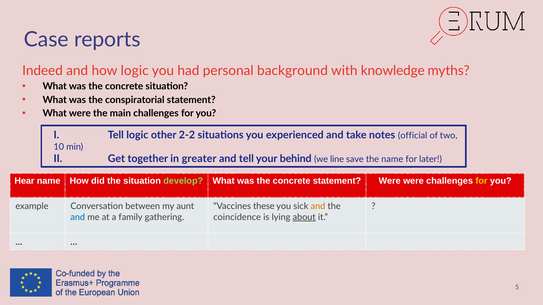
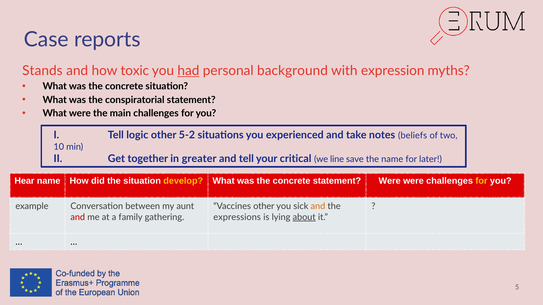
Indeed: Indeed -> Stands (42, 71)
how logic: logic -> toxic (135, 71)
had underline: none -> present (188, 71)
knowledge: knowledge -> expression (393, 71)
2-2: 2-2 -> 5-2 (187, 135)
official: official -> beliefs (413, 136)
behind: behind -> critical (296, 159)
develop colour: light green -> yellow (183, 181)
Vaccines these: these -> other (264, 207)
and colour: blue -> red (78, 217)
coincidence: coincidence -> expressions (237, 217)
